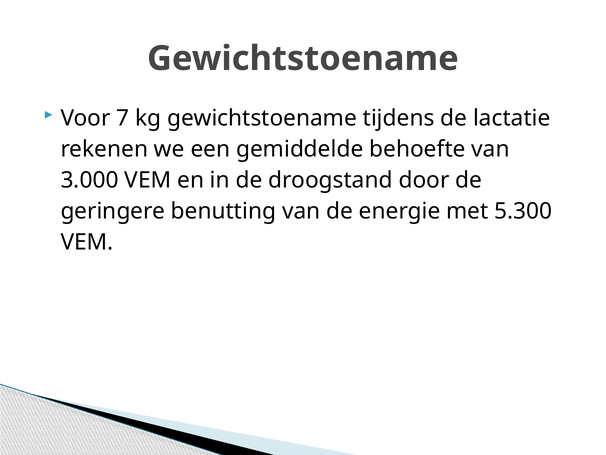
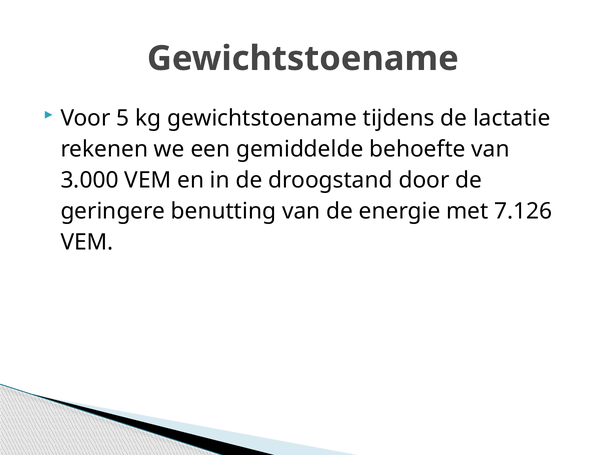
7: 7 -> 5 (123, 118)
5.300: 5.300 -> 7.126 (523, 211)
